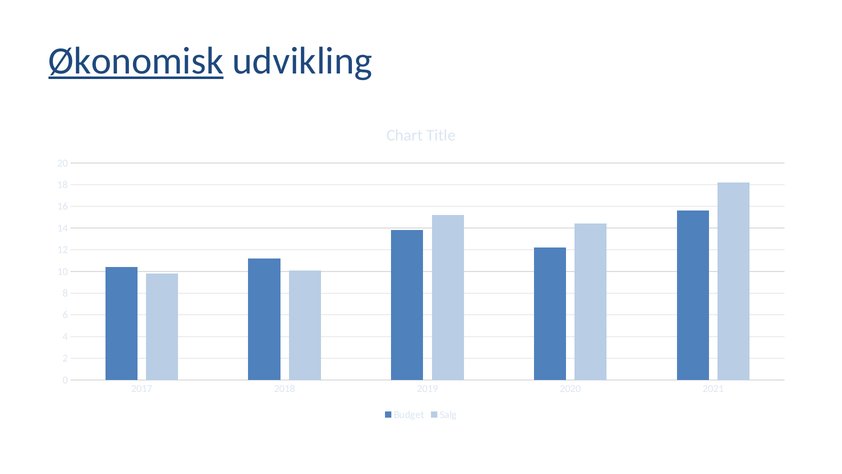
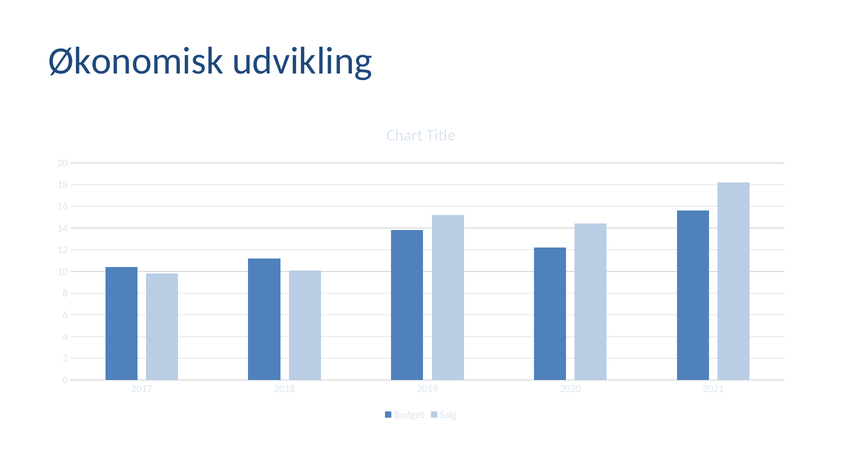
Økonomisk underline: present -> none (136, 61)
